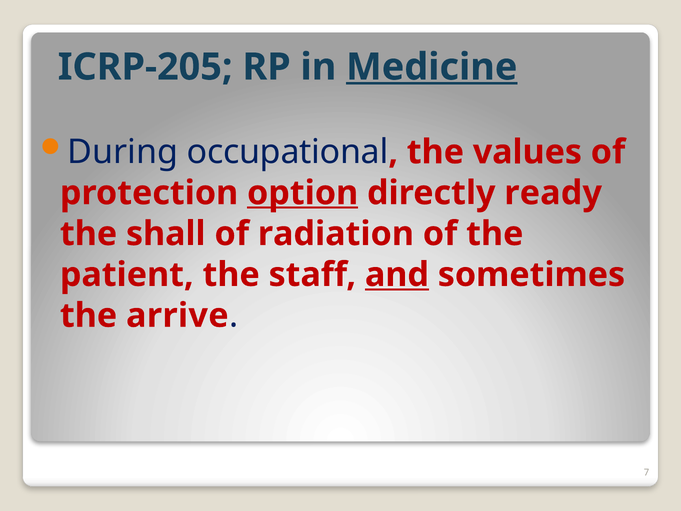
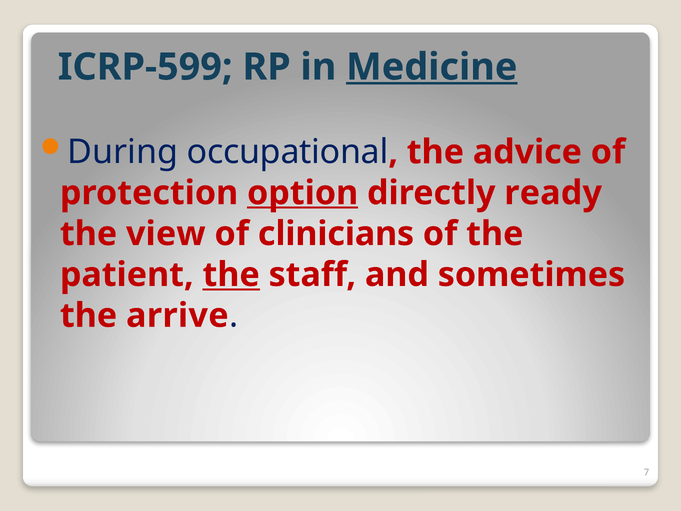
ICRP-205: ICRP-205 -> ICRP-599 (145, 67)
values: values -> advice (527, 152)
shall: shall -> view (166, 234)
radiation: radiation -> clinicians (336, 234)
the underline: none -> present (231, 275)
and underline: present -> none (397, 275)
